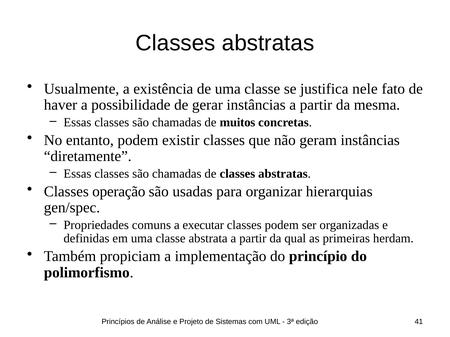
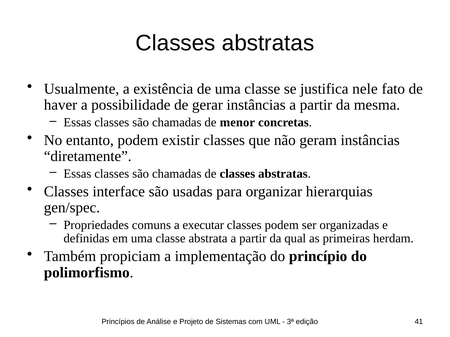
muitos: muitos -> menor (237, 123)
operação: operação -> interface (119, 192)
